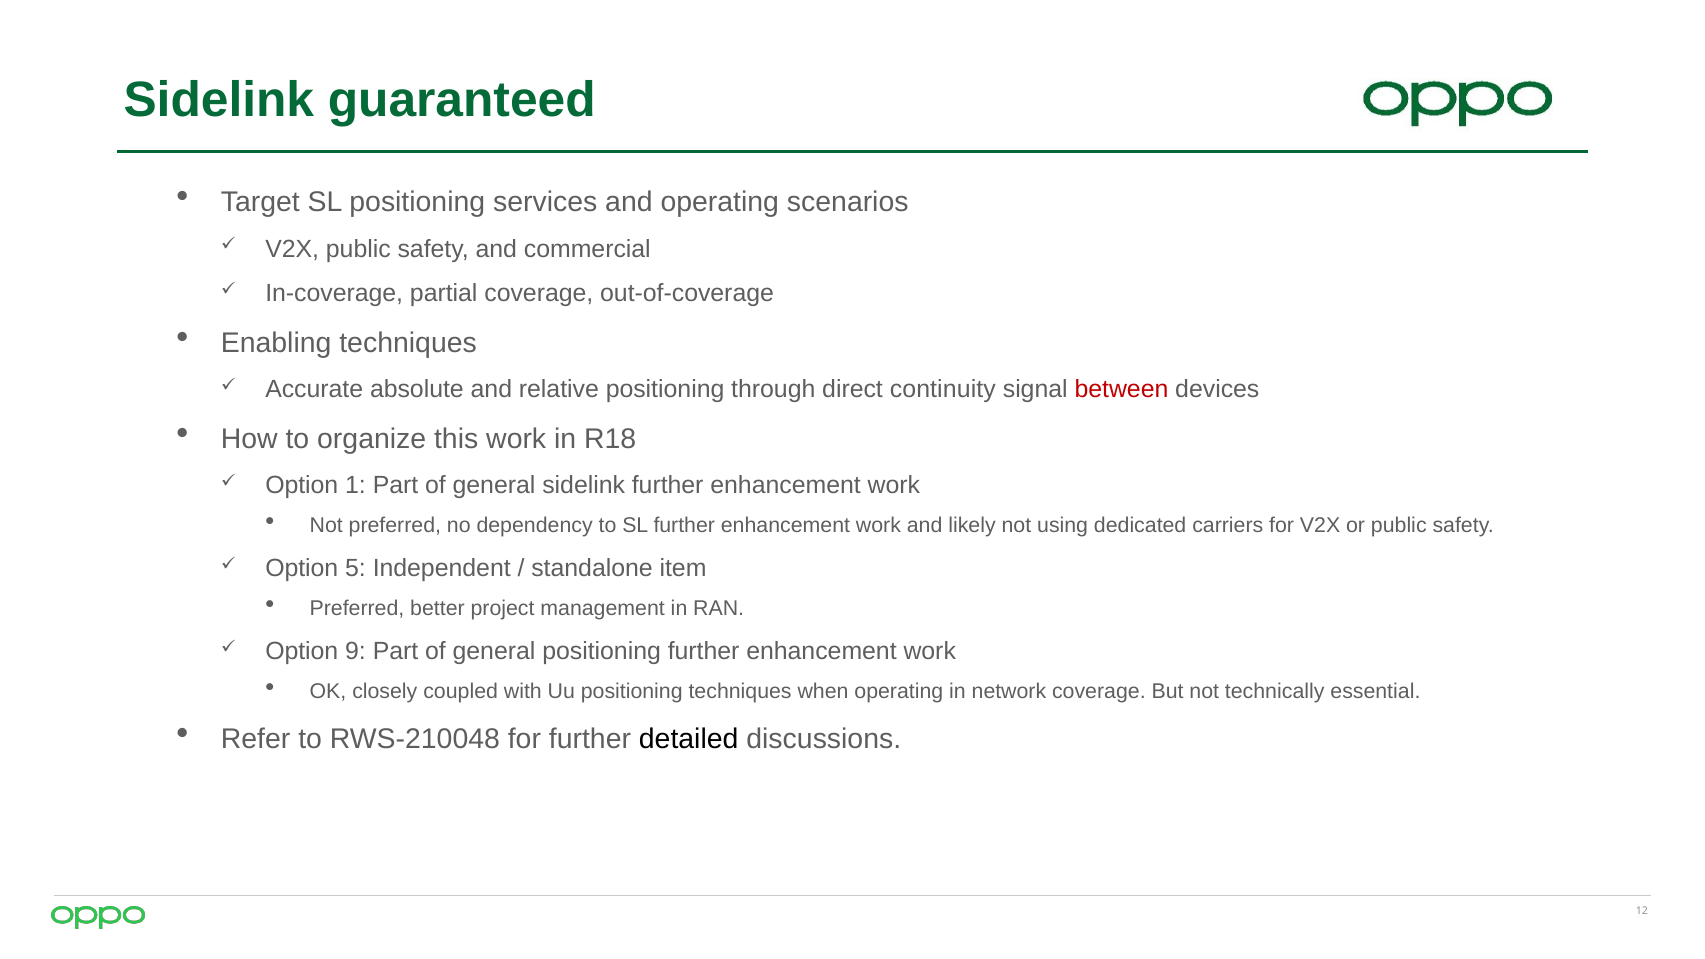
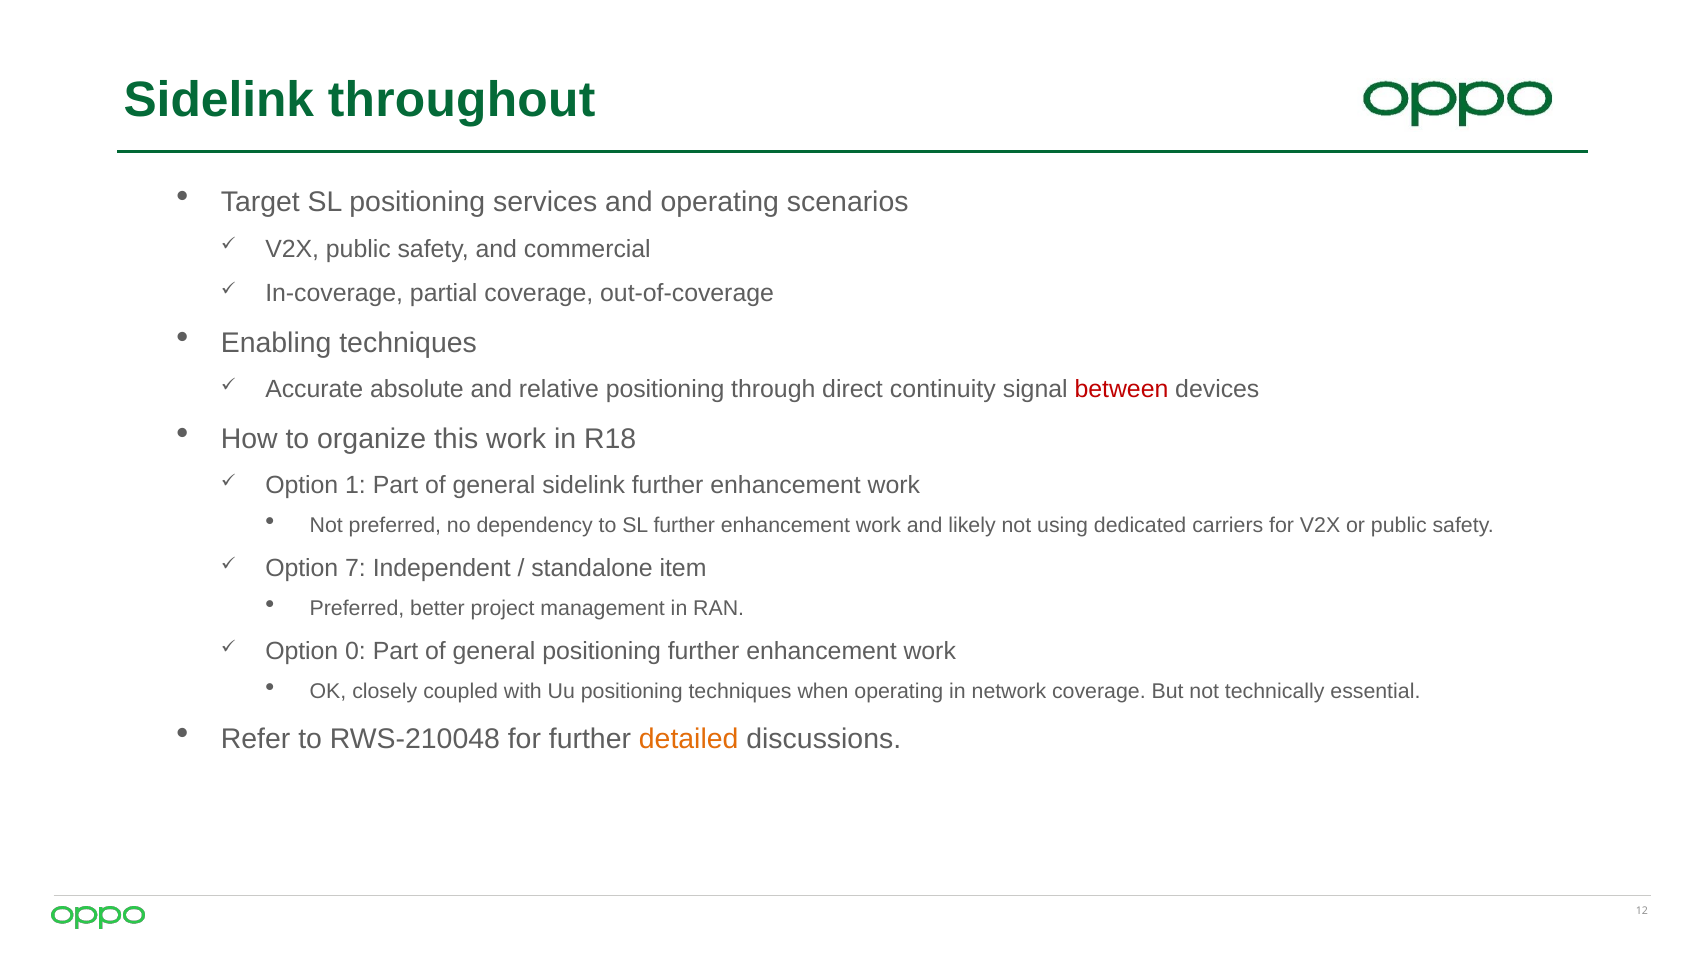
guaranteed: guaranteed -> throughout (462, 100)
5: 5 -> 7 (356, 568)
9: 9 -> 0 (356, 651)
detailed colour: black -> orange (689, 739)
